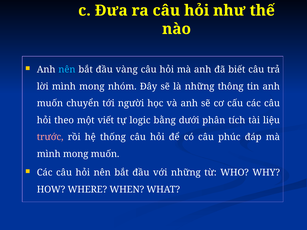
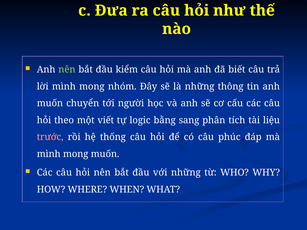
nên colour: light blue -> light green (67, 70)
vàng: vàng -> kiểm (127, 70)
dưới: dưới -> sang (189, 120)
